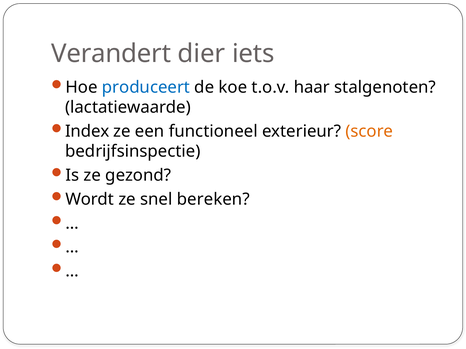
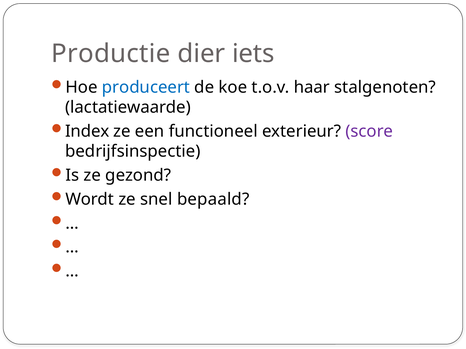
Verandert: Verandert -> Productie (111, 54)
score colour: orange -> purple (369, 131)
bereken: bereken -> bepaald (213, 200)
